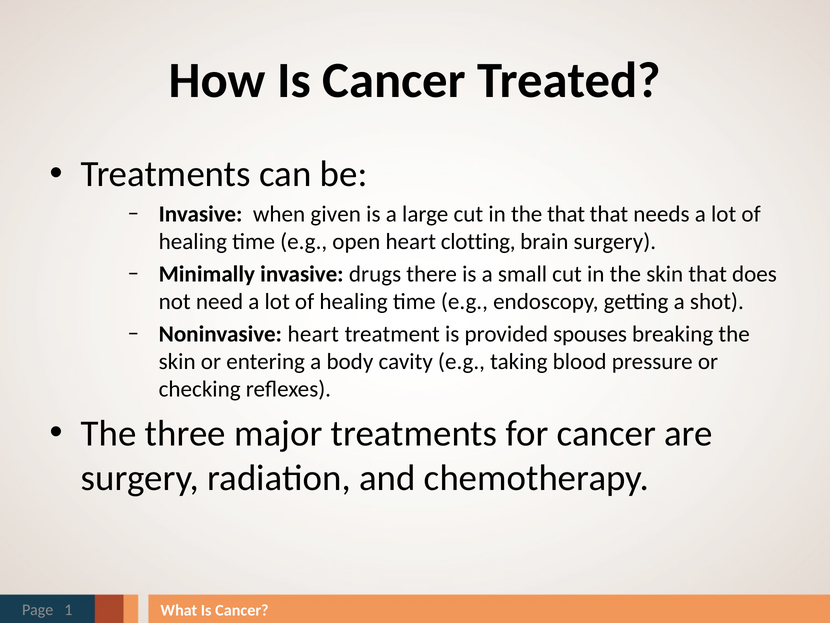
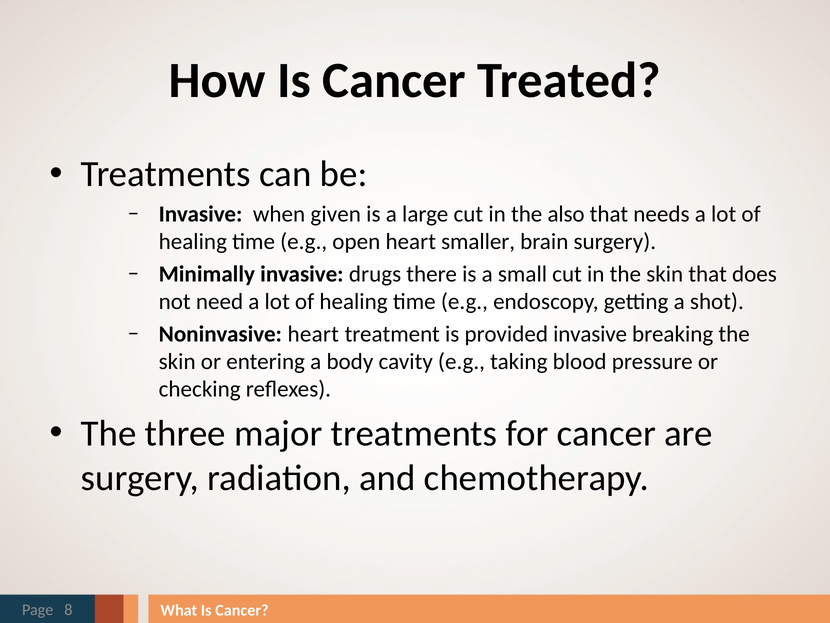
the that: that -> also (566, 214)
clotting: clotting -> smaller (478, 241)
provided spouses: spouses -> invasive (590, 334)
1: 1 -> 8 (68, 610)
